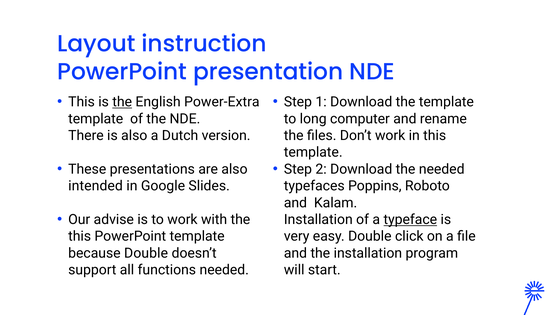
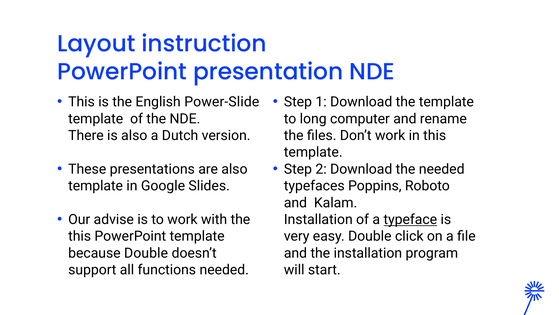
the underline: present -> none (122, 102)
Power-Extra: Power-Extra -> Power-Slide (222, 102)
intended: intended -> template (96, 186)
